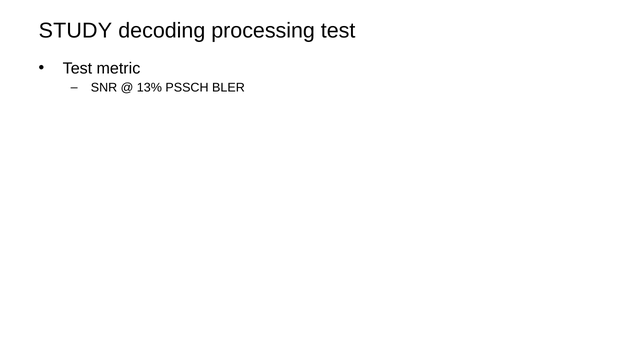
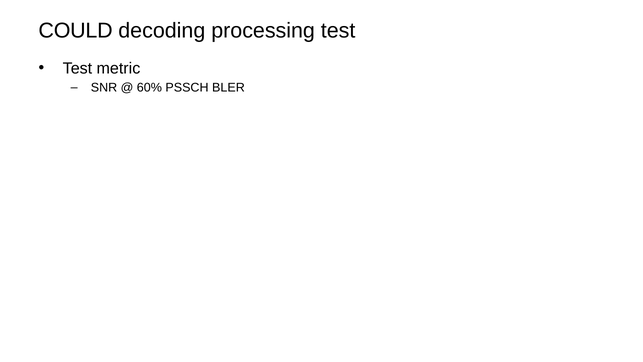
STUDY: STUDY -> COULD (76, 31)
13%: 13% -> 60% (149, 88)
